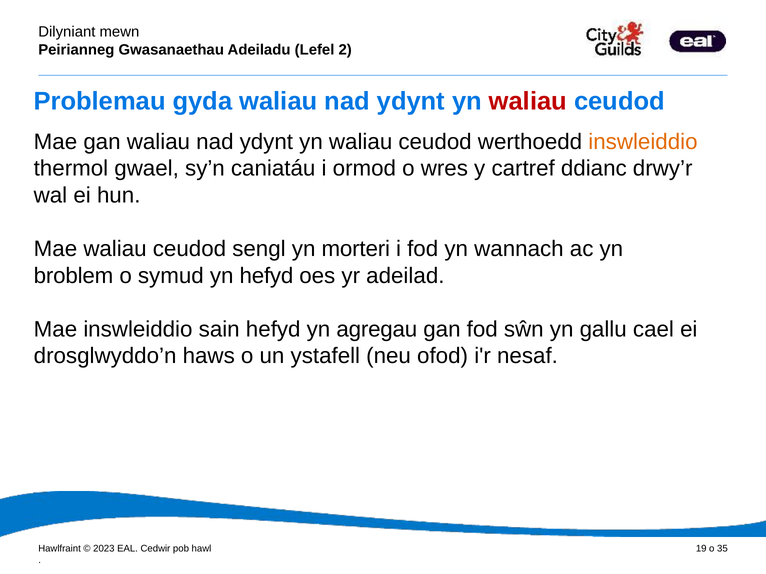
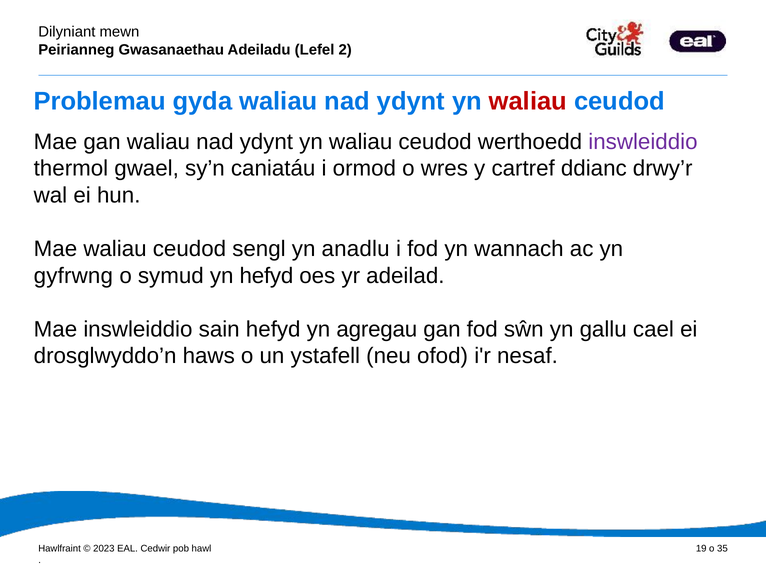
inswleiddio colour: orange -> purple (643, 142)
morteri: morteri -> anadlu (356, 249)
broblem: broblem -> gyfrwng (73, 276)
